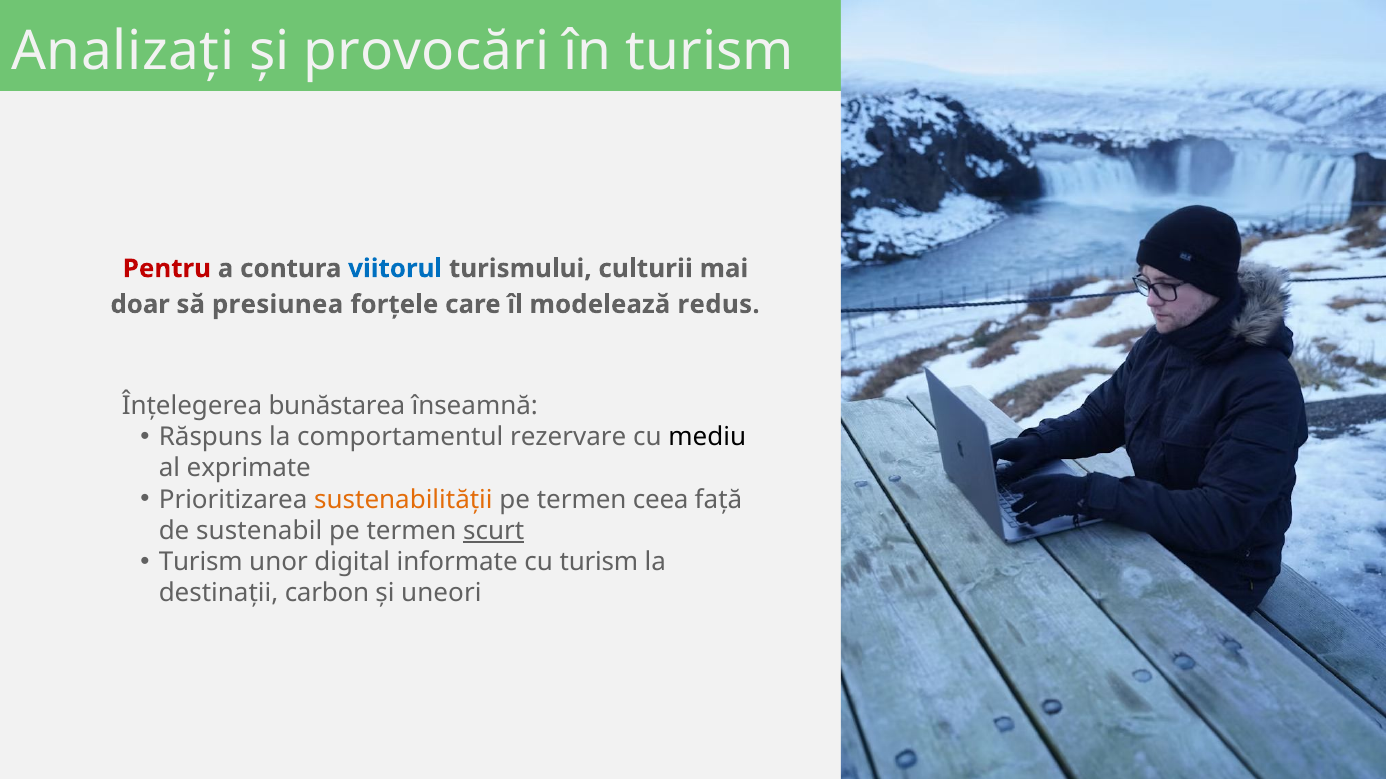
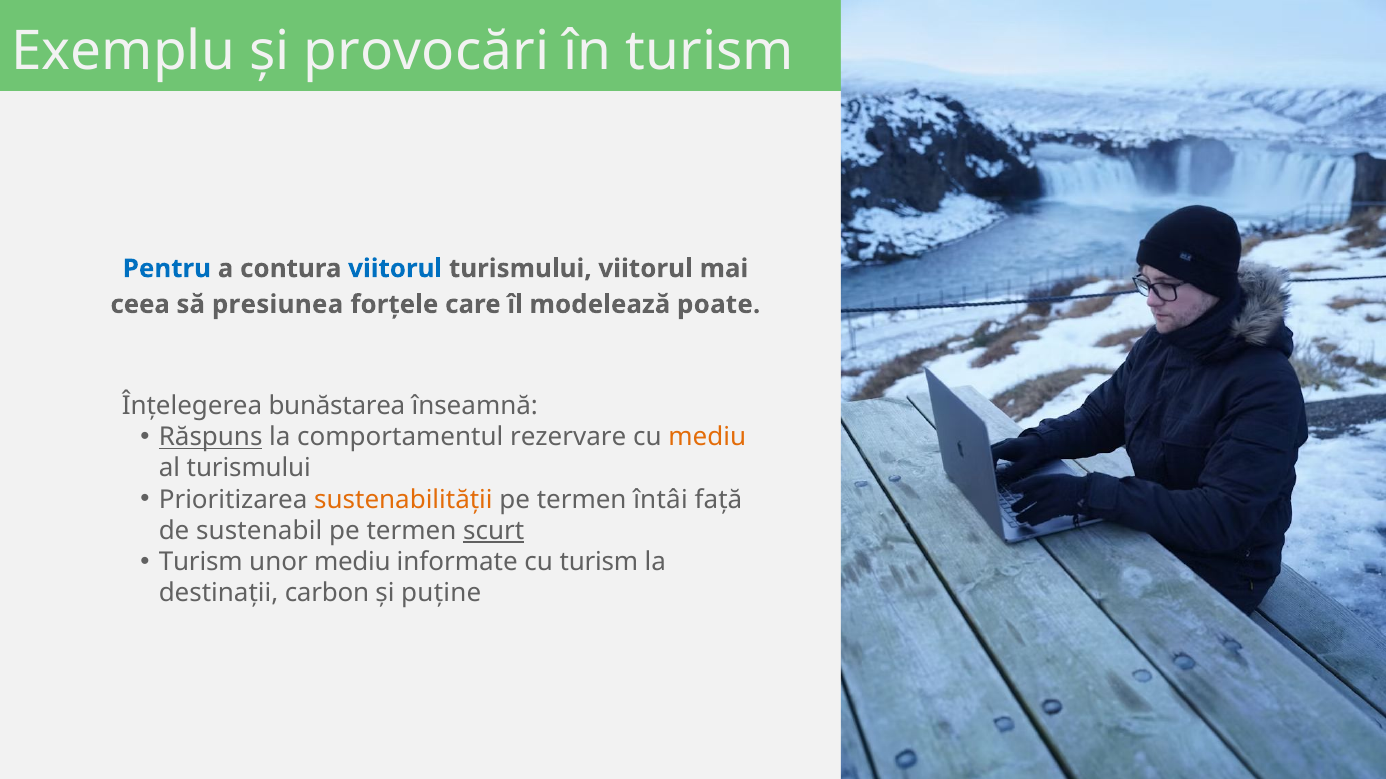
Analizați: Analizați -> Exemplu (123, 52)
Pentru colour: red -> blue (167, 269)
turismului culturii: culturii -> viitorul (646, 269)
doar: doar -> ceea (140, 305)
redus: redus -> poate (719, 305)
Răspuns underline: none -> present (211, 438)
mediu colour: black -> orange (707, 438)
al exprimate: exprimate -> turismului (249, 469)
ceea: ceea -> întâi (661, 500)
unor digital: digital -> mediu (352, 562)
uneori: uneori -> puține (441, 593)
